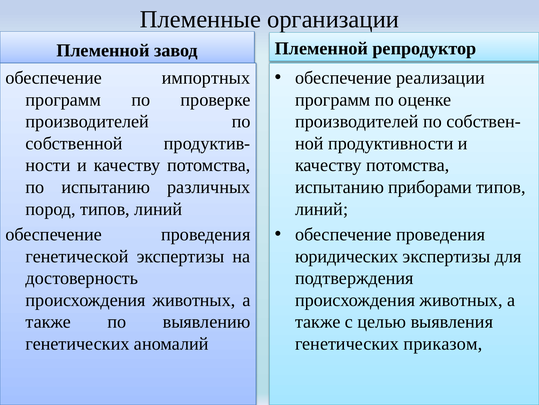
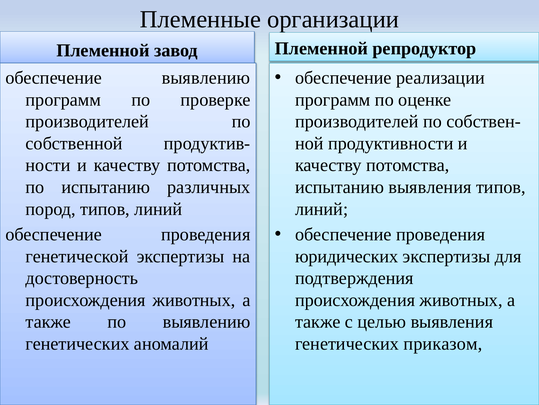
обеспечение импортных: импортных -> выявлению (206, 78)
испытанию приборами: приборами -> выявления (430, 187)
